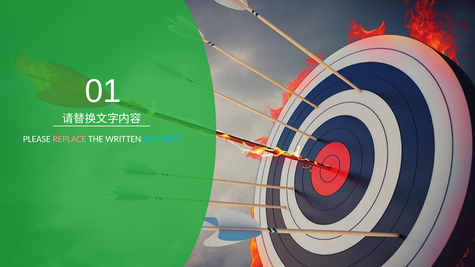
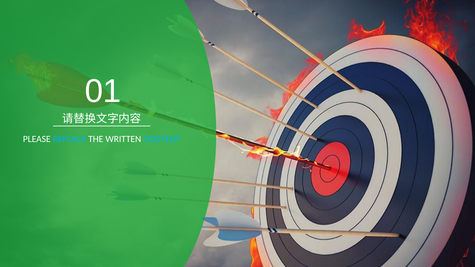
REPLACE colour: pink -> light blue (69, 139)
